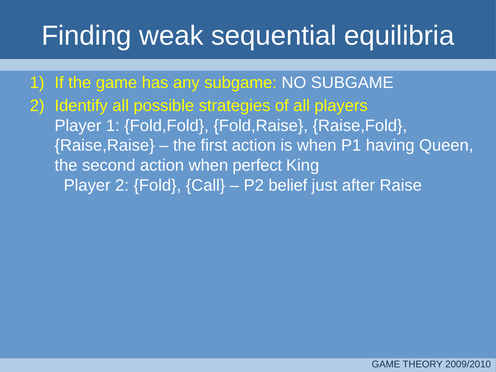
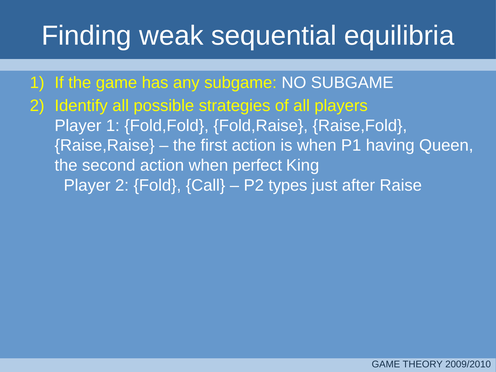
belief: belief -> types (288, 185)
